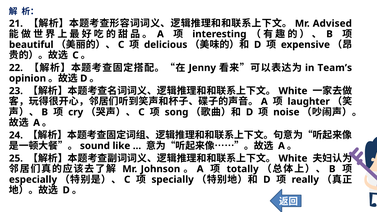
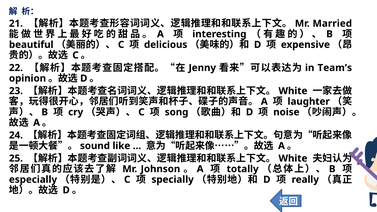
Advised: Advised -> Married (332, 23)
